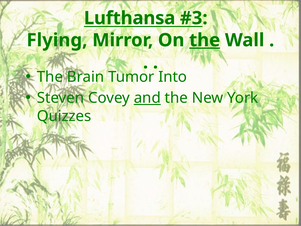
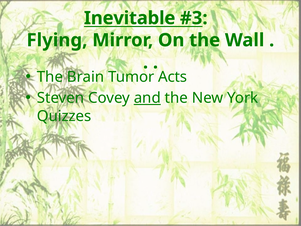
Lufthansa: Lufthansa -> Inevitable (130, 18)
the underline: present -> none (205, 40)
Into: Into -> Acts (173, 77)
